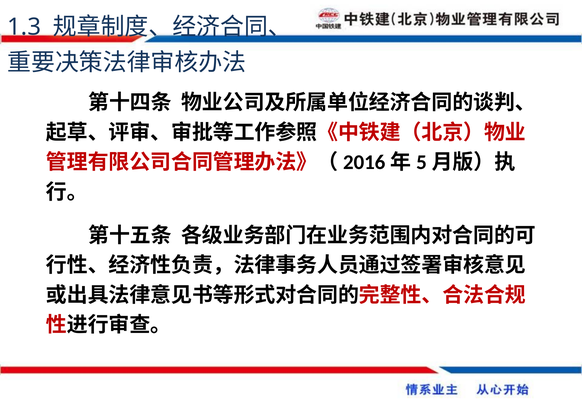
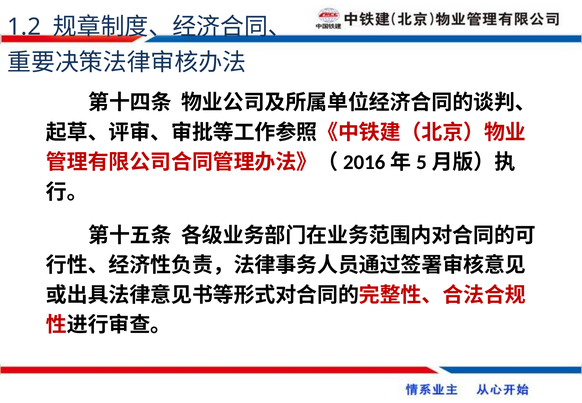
1.3: 1.3 -> 1.2 (24, 27)
